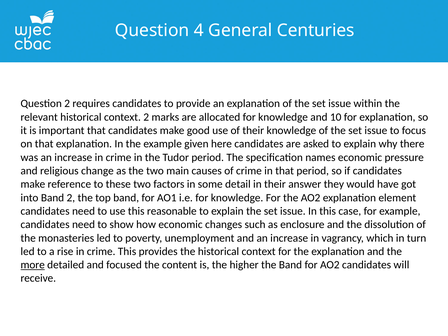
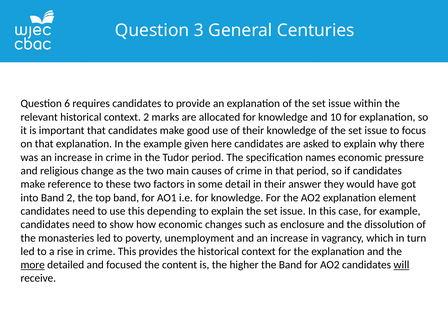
4: 4 -> 3 (199, 30)
Question 2: 2 -> 6 (67, 104)
reasonable: reasonable -> depending (172, 211)
will underline: none -> present (401, 265)
